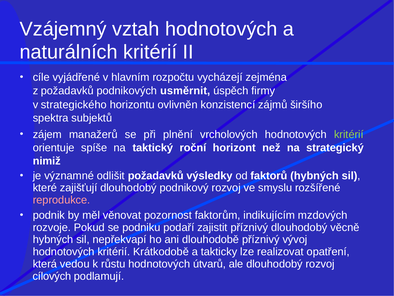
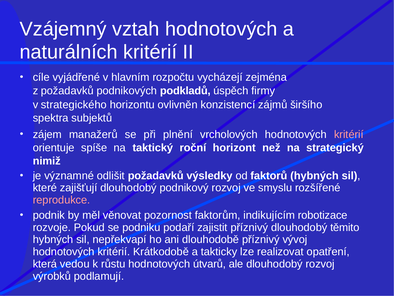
usměrnit: usměrnit -> podkladů (185, 91)
kritérií colour: light green -> pink (349, 134)
mzdových: mzdových -> robotizace (323, 215)
věcně: věcně -> těmito (345, 227)
cílových: cílových -> výrobků (52, 276)
